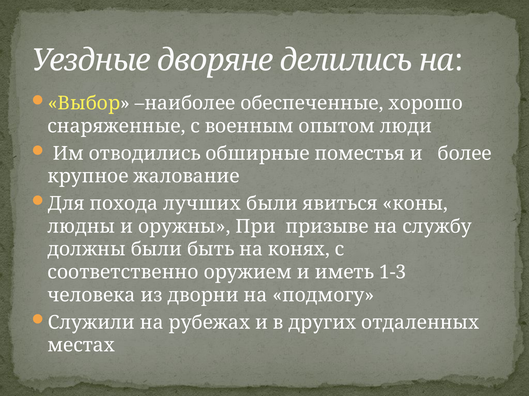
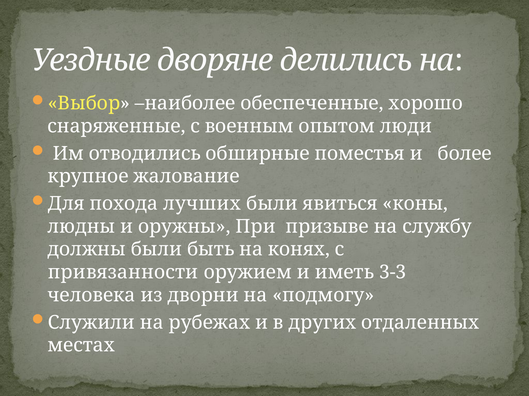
соответственно: соответственно -> привязанности (123, 273)
1-3: 1-3 -> 3-3 (393, 273)
